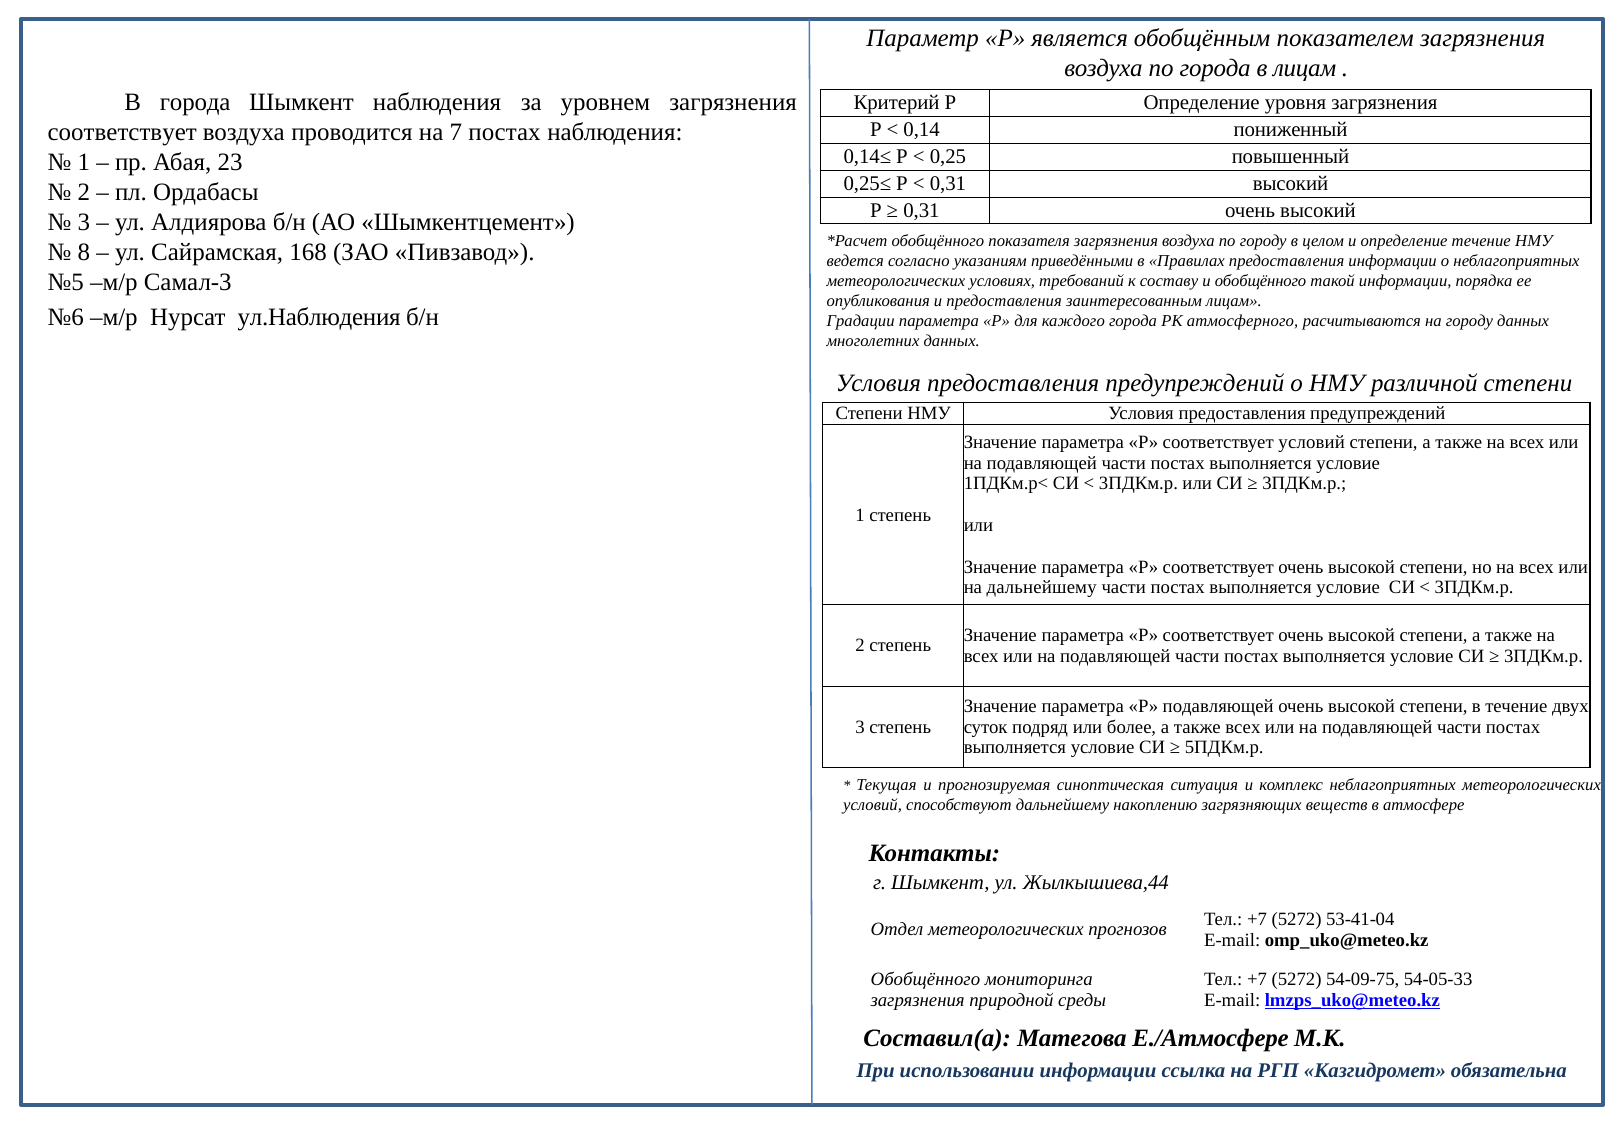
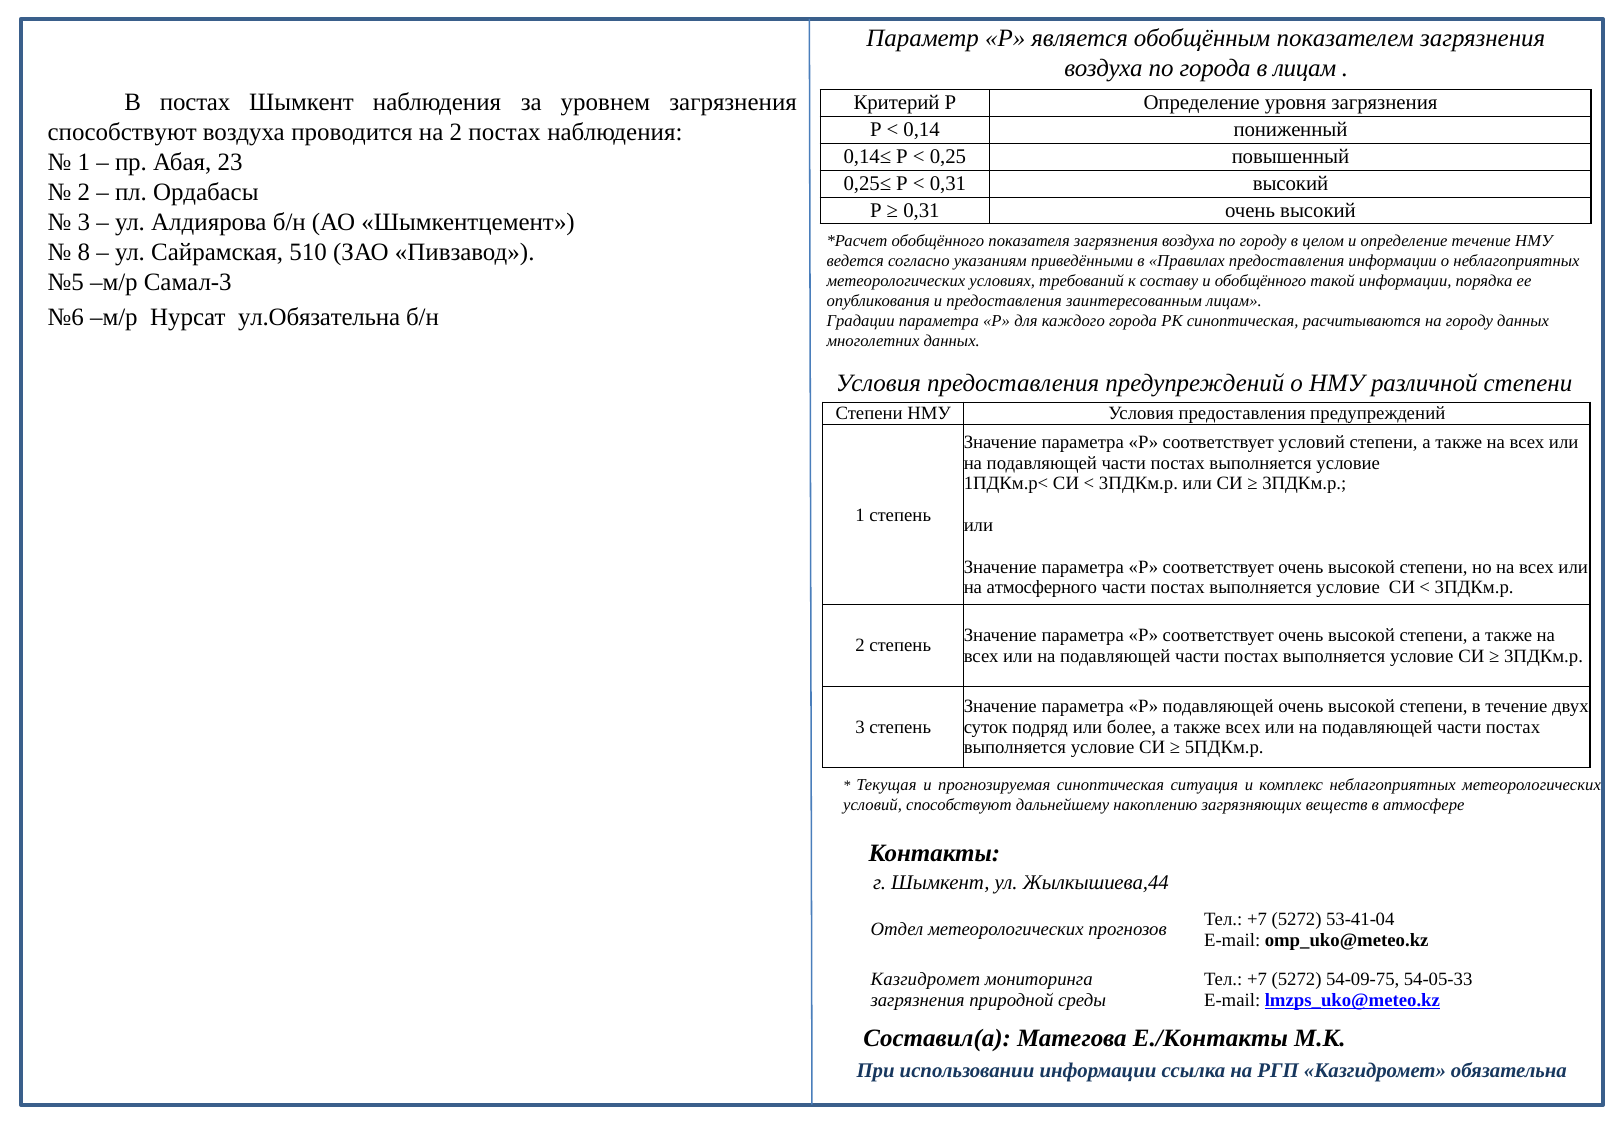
В города: города -> постах (195, 102)
соответствует: соответствует -> способствуют (122, 132)
на 7: 7 -> 2 (456, 132)
168: 168 -> 510 (308, 252)
ул.Наблюдения: ул.Наблюдения -> ул.Обязательна (319, 317)
РК атмосферного: атмосферного -> синоптическая (1243, 321)
на дальнейшему: дальнейшему -> атмосферного (1042, 588)
Обобщённого: Обобщённого -> Казгидромет (925, 980)
Е./Атмосфере: Е./Атмосфере -> Е./Контакты (1210, 1038)
